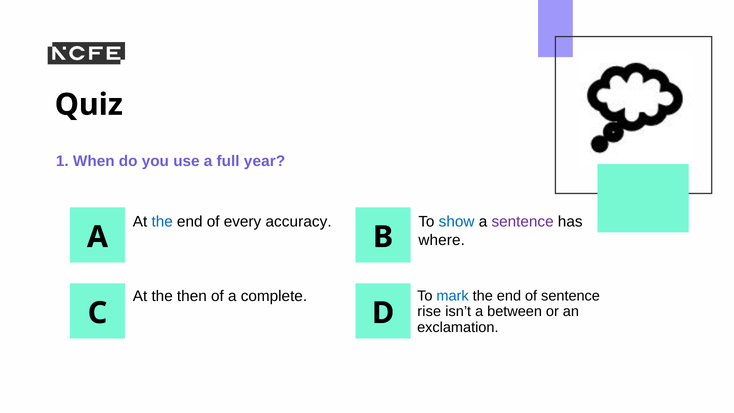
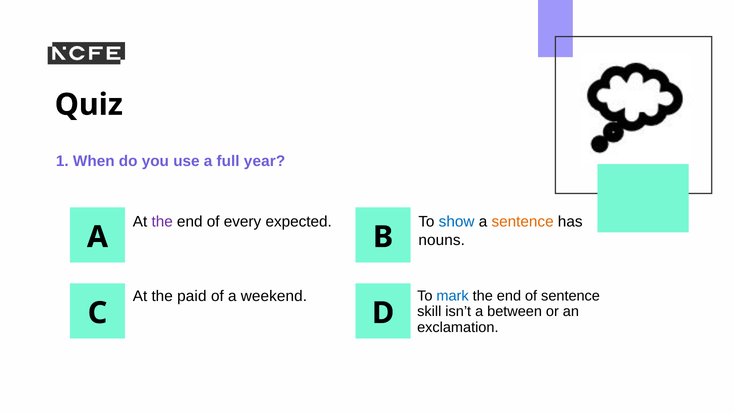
the colour: blue -> purple (162, 222)
accuracy: accuracy -> expected (299, 222)
sentence colour: purple -> orange (523, 222)
where: where -> nouns (442, 240)
then: then -> paid (192, 296)
complete: complete -> weekend (274, 296)
rise: rise -> skill (429, 311)
